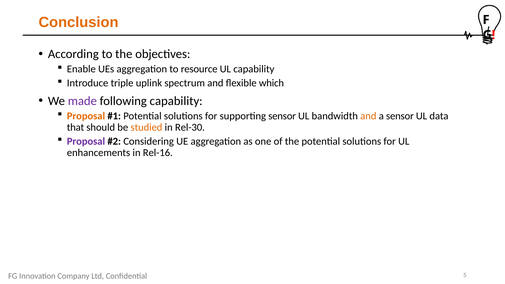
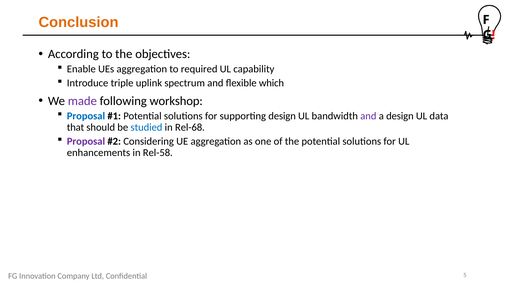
resource: resource -> required (199, 69)
following capability: capability -> workshop (176, 101)
Proposal colour: orange -> blue (86, 116)
supporting sensor: sensor -> design (282, 116)
and colour: orange -> purple (368, 116)
a sensor: sensor -> design (400, 116)
studied colour: orange -> blue (146, 127)
Rel-30: Rel-30 -> Rel-68 (190, 127)
Rel-16: Rel-16 -> Rel-58 (158, 153)
